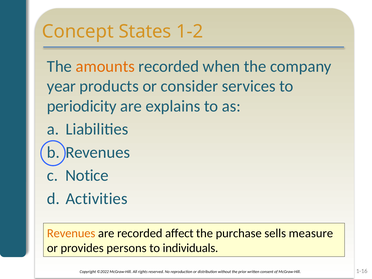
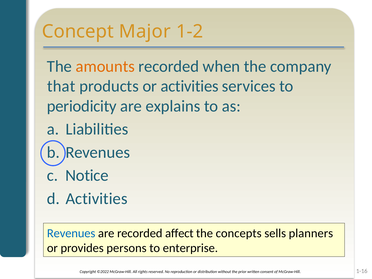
States: States -> Major (145, 31)
year: year -> that (61, 86)
or consider: consider -> activities (190, 86)
Revenues colour: orange -> blue (71, 233)
purchase: purchase -> concepts (239, 233)
measure: measure -> planners (311, 233)
individuals: individuals -> enterprise (190, 248)
